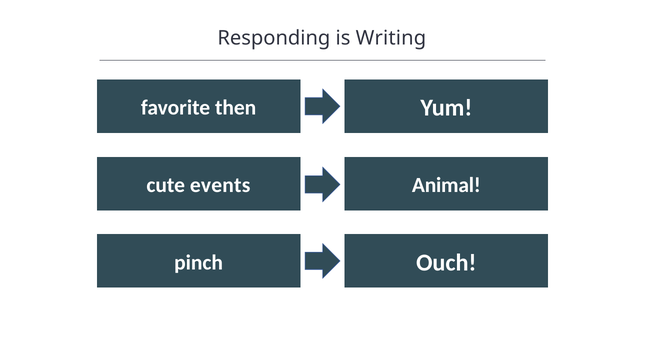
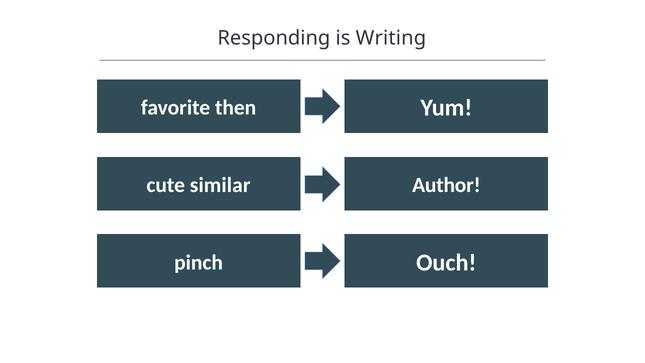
events: events -> similar (220, 185)
Animal: Animal -> Author (446, 185)
